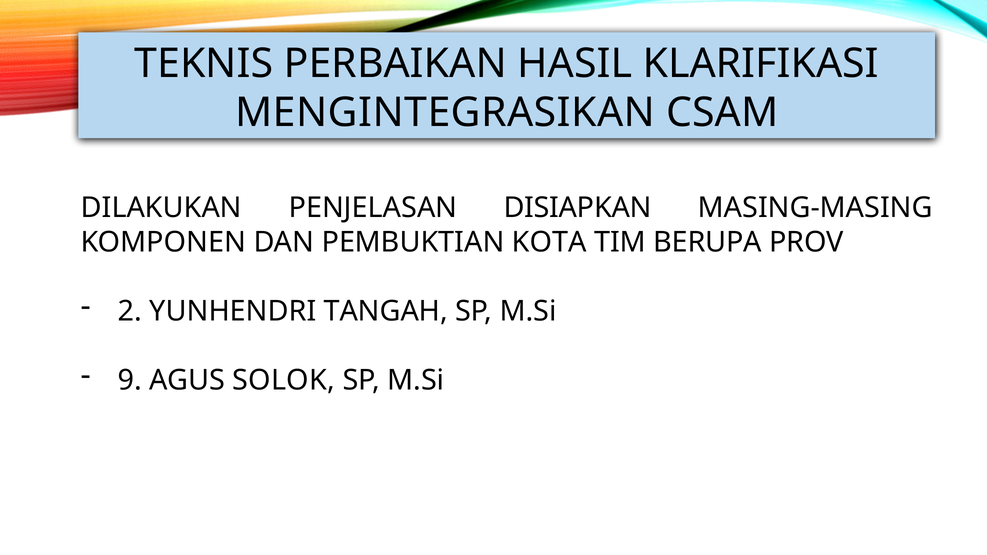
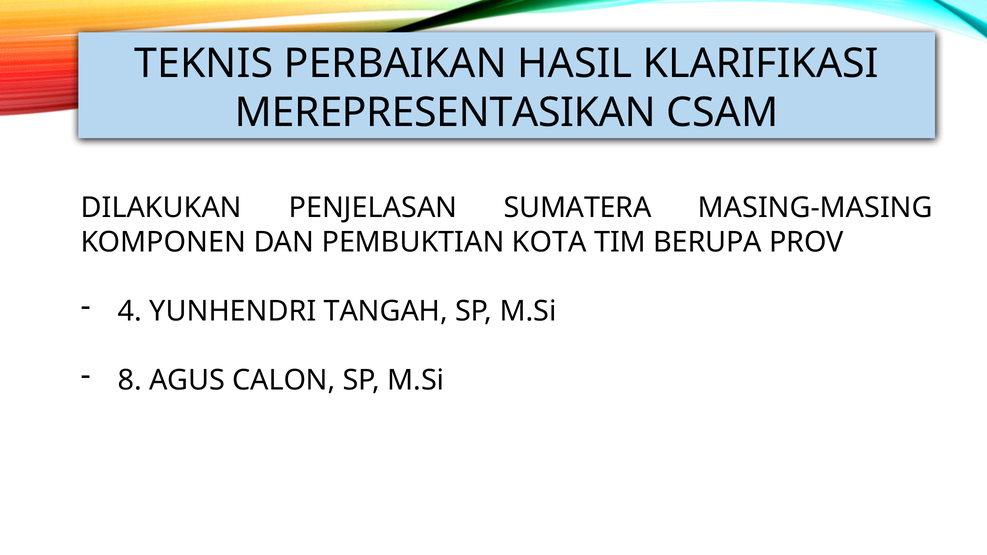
MENGINTEGRASIKAN: MENGINTEGRASIKAN -> MEREPRESENTASIKAN (445, 113)
DISIAPKAN: DISIAPKAN -> SUMATERA (578, 208)
2: 2 -> 4 (130, 311)
9: 9 -> 8 (130, 381)
SOLOK: SOLOK -> CALON (284, 381)
